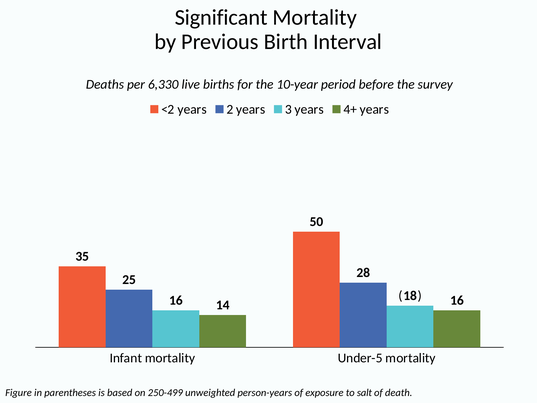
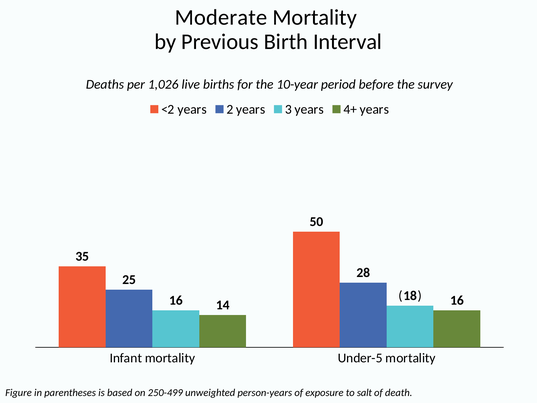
Significant: Significant -> Moderate (221, 17)
6,330: 6,330 -> 1,026 (163, 84)
